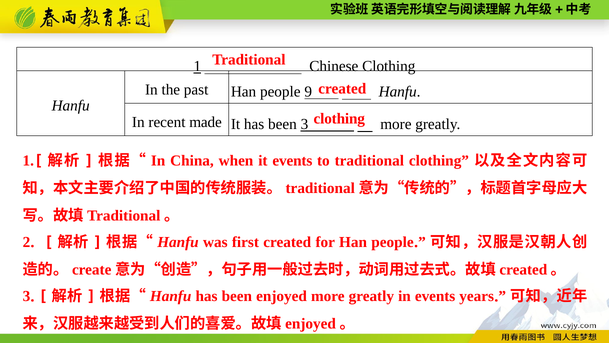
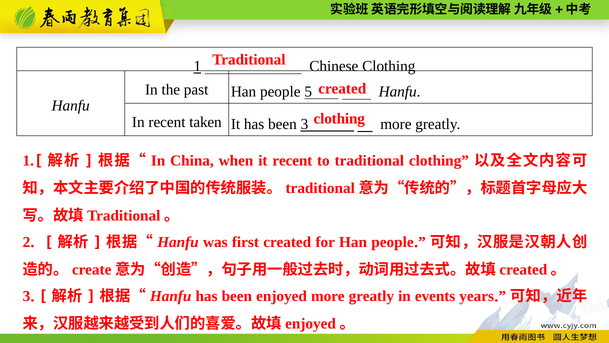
9: 9 -> 5 (308, 92)
made: made -> taken (206, 122)
it events: events -> recent (292, 161)
